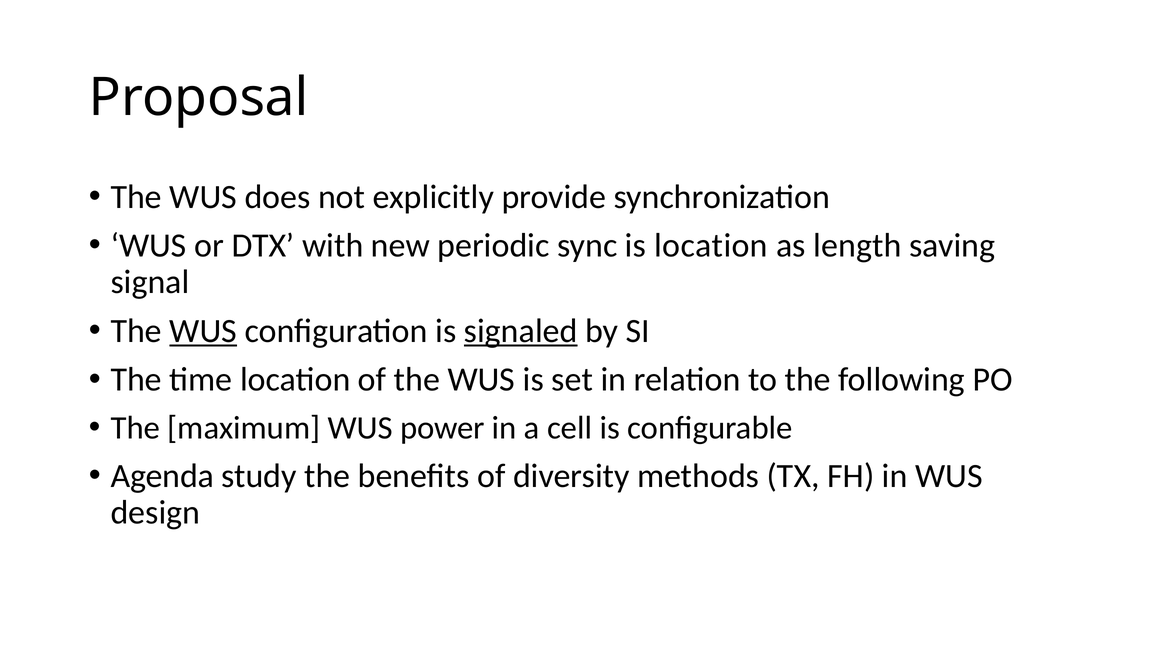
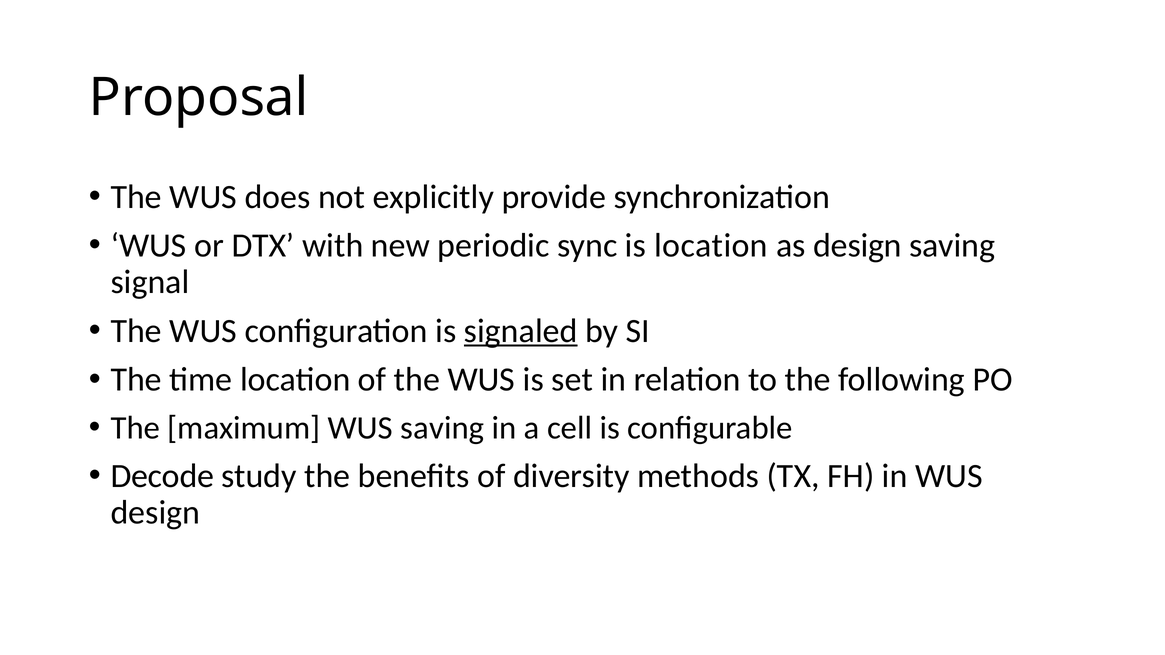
as length: length -> design (858, 246)
WUS underline: present -> none (203, 331)
WUS power: power -> saving (442, 428)
Agenda: Agenda -> Decode (162, 476)
